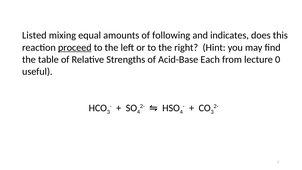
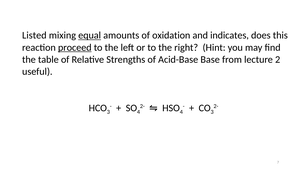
equal underline: none -> present (90, 35)
following: following -> oxidation (171, 35)
Each: Each -> Base (210, 60)
0: 0 -> 2 (278, 60)
